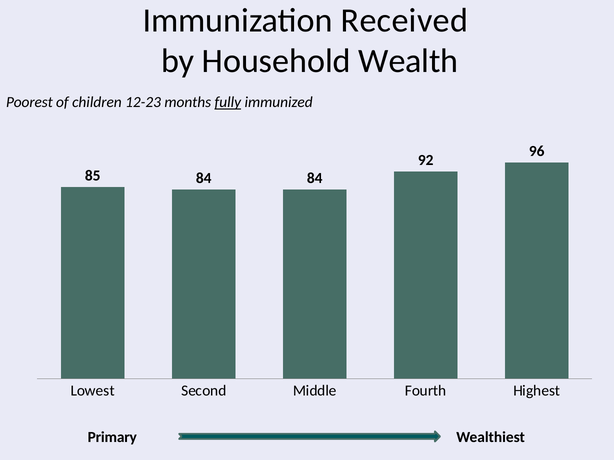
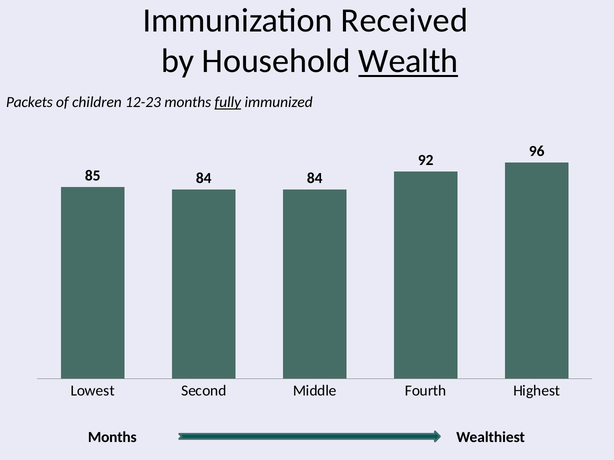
Wealth underline: none -> present (408, 61)
Poorest: Poorest -> Packets (29, 102)
Primary: Primary -> Months (112, 438)
